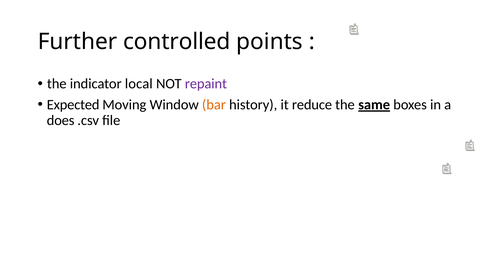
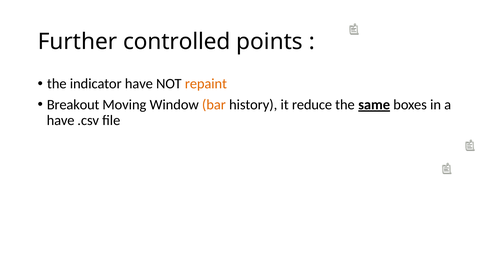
indicator local: local -> have (139, 84)
repaint colour: purple -> orange (206, 84)
Expected: Expected -> Breakout (73, 104)
does: does -> have (61, 120)
